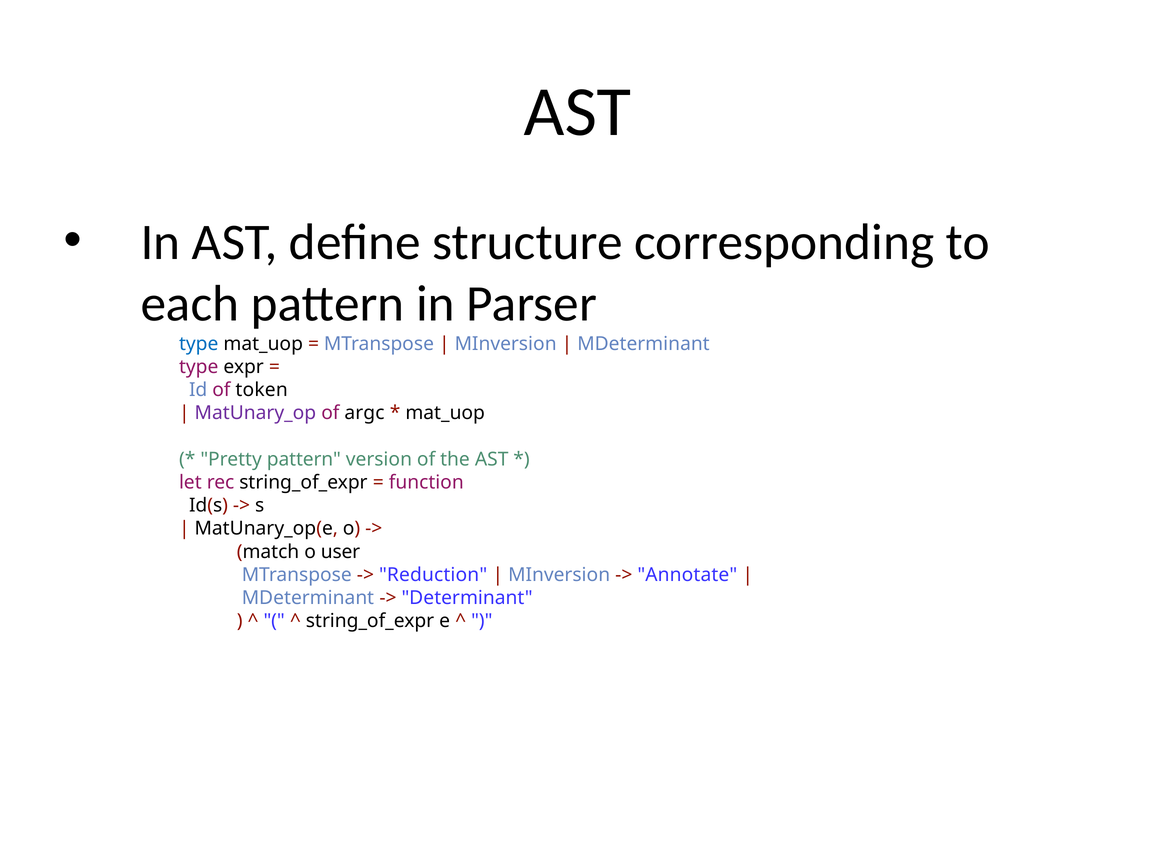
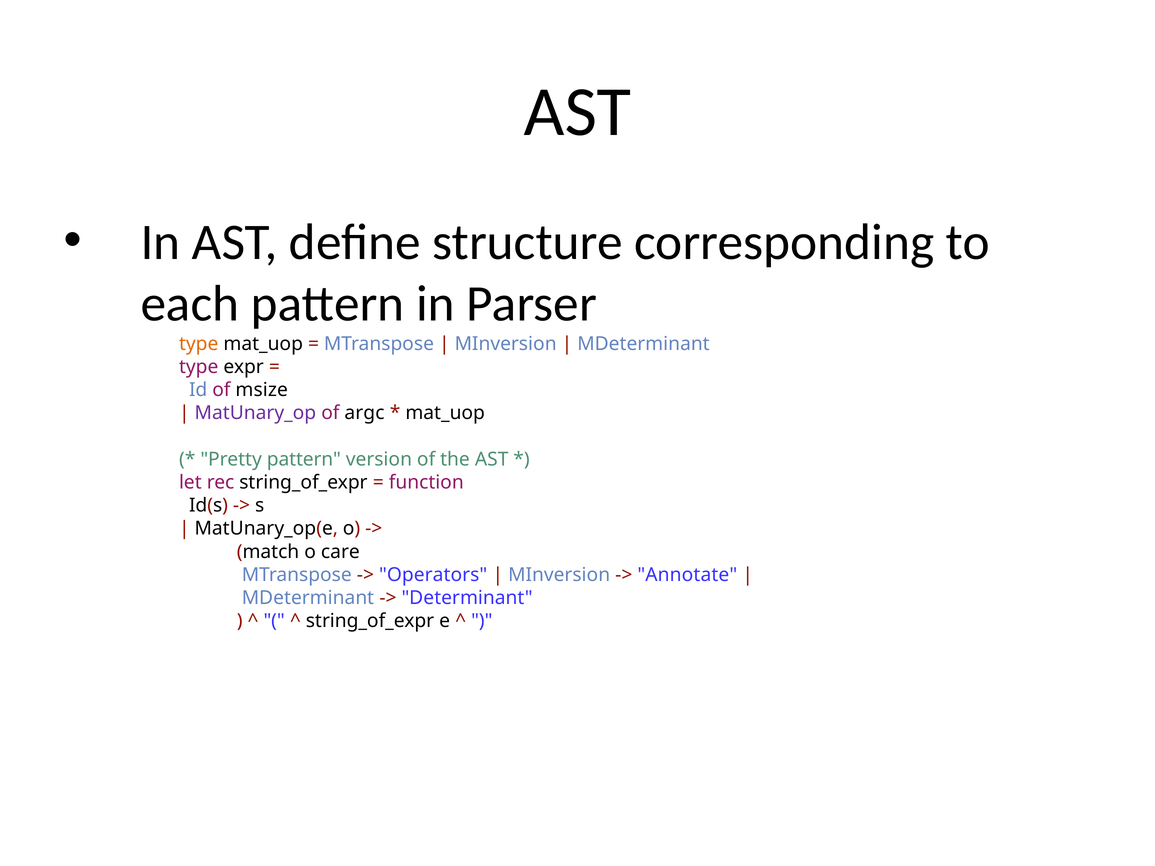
type colour: blue -> orange (199, 344)
token: token -> msize (262, 390)
user: user -> care (340, 552)
Reduction: Reduction -> Operators (433, 575)
